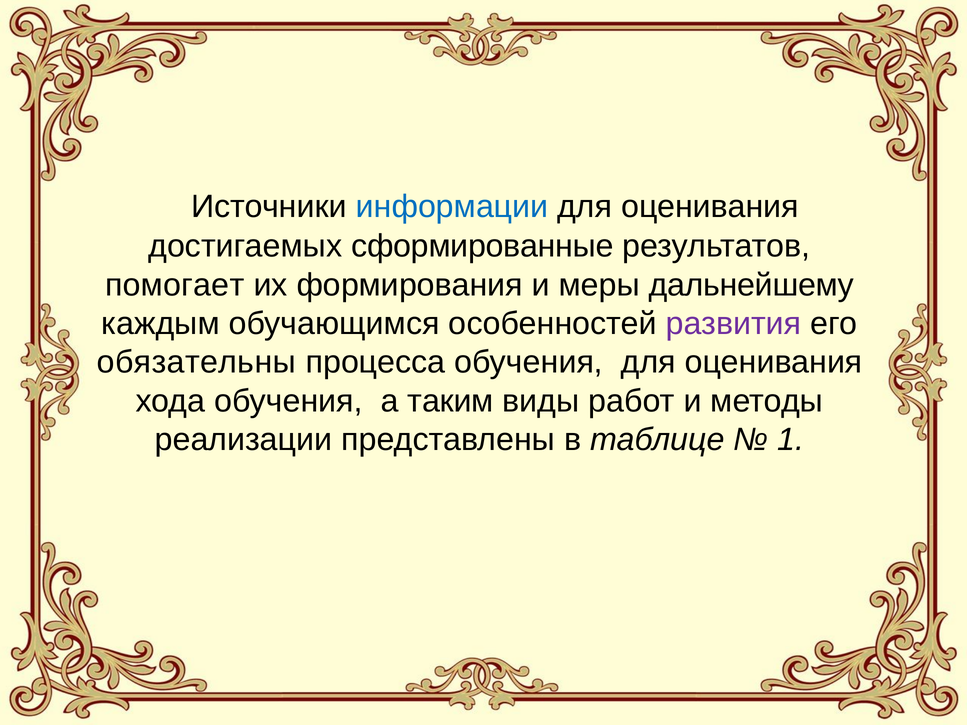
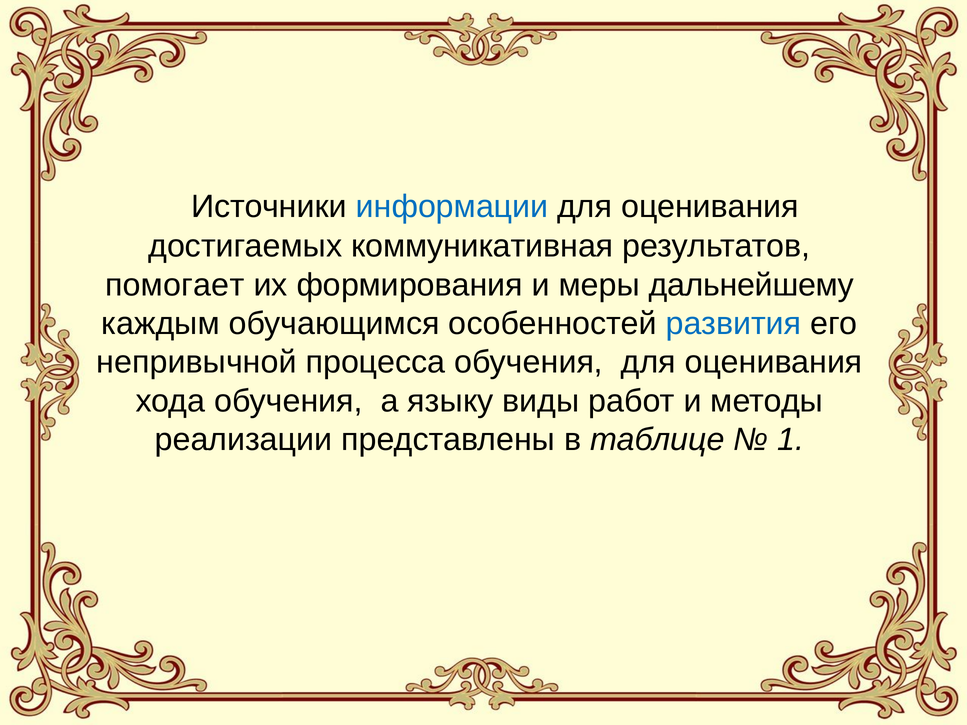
сформированные: сформированные -> коммуникативная (482, 246)
развития colour: purple -> blue (734, 324)
обязательны: обязательны -> непривычной (197, 362)
таким: таким -> языку (450, 401)
